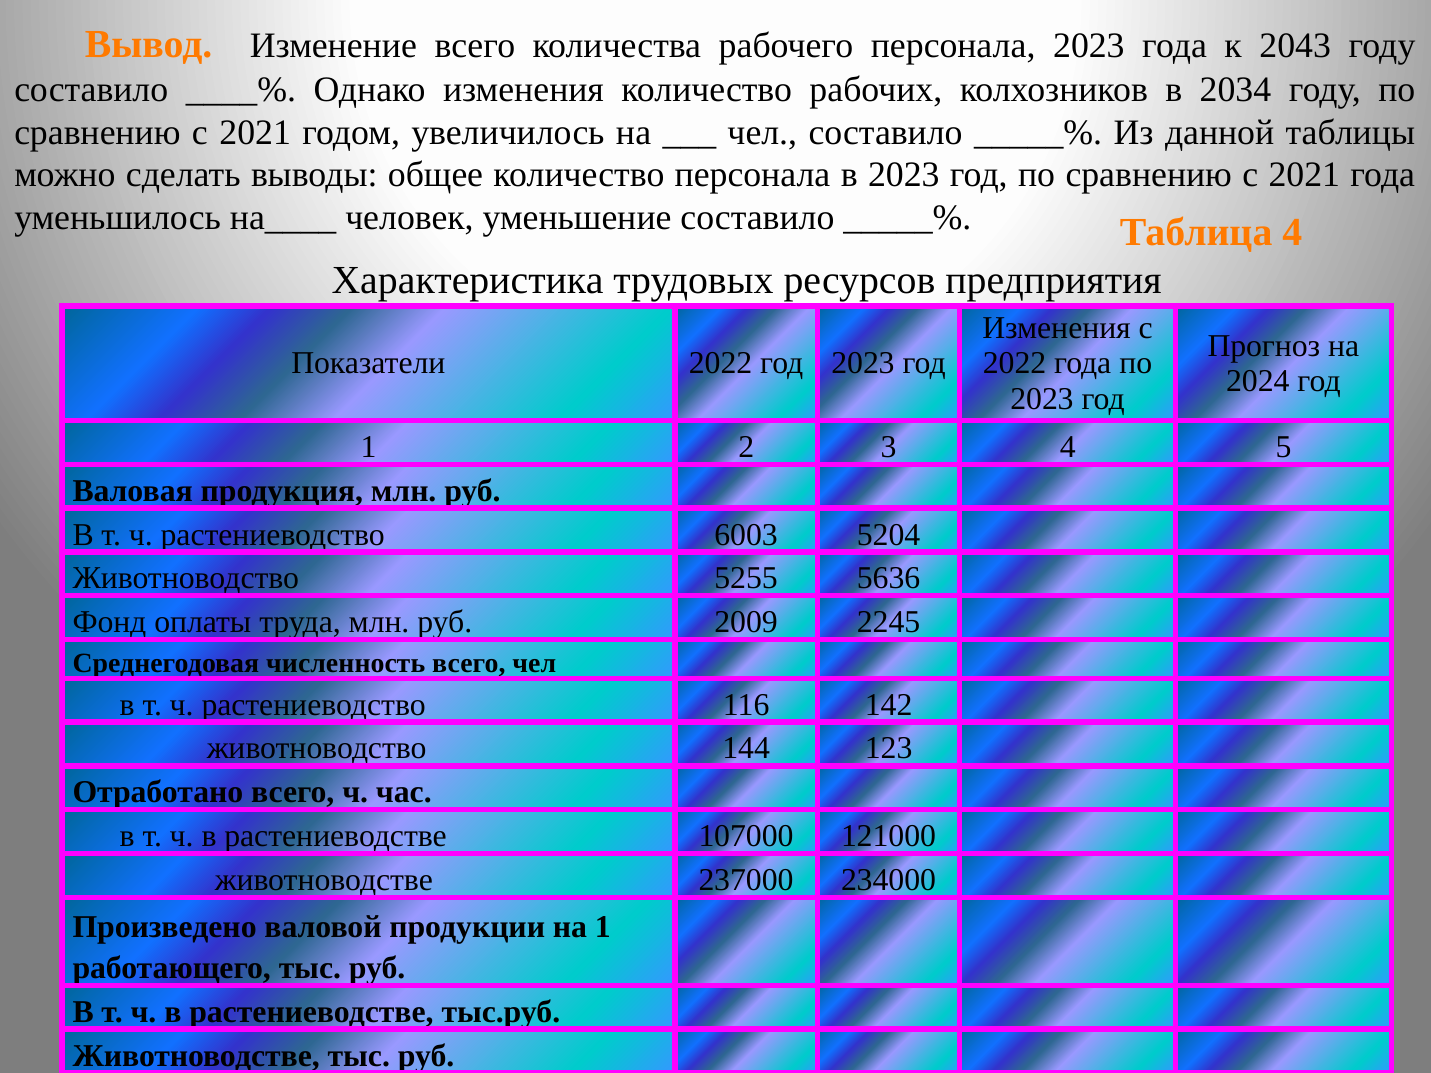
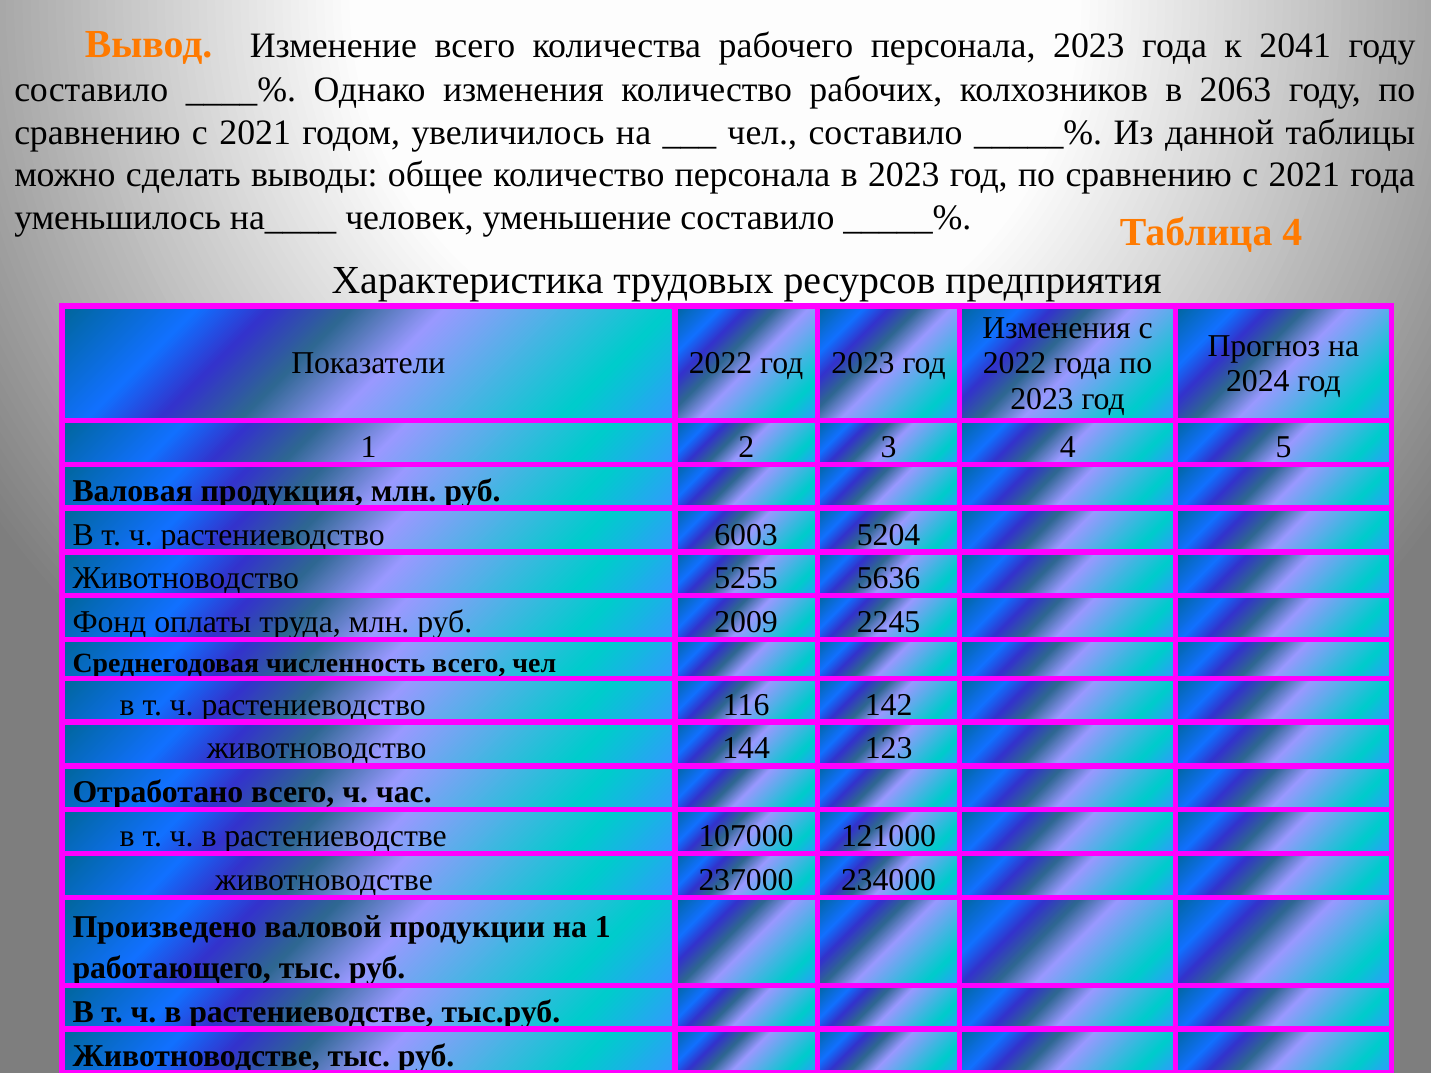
2043: 2043 -> 2041 (1295, 46)
2034: 2034 -> 2063 (1235, 89)
